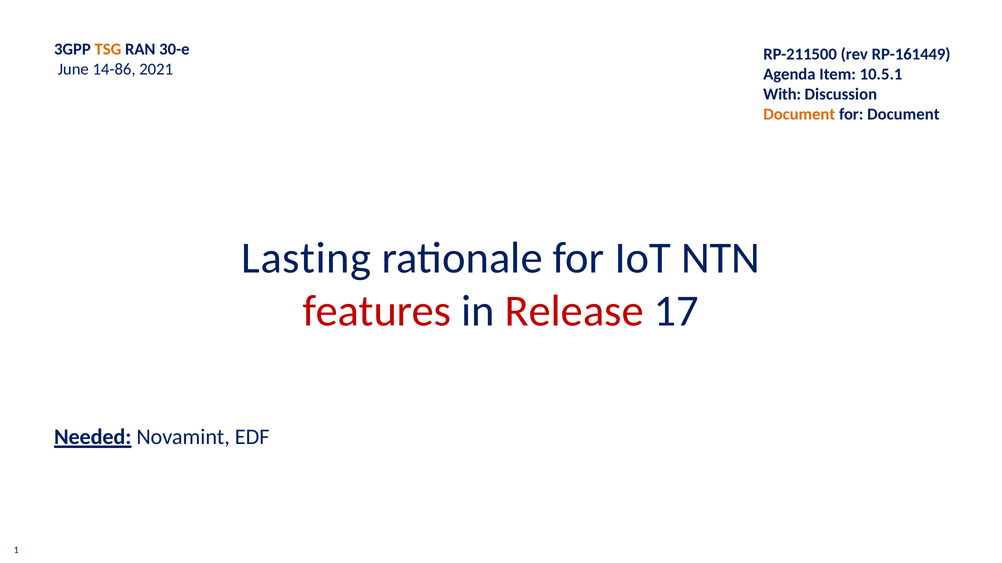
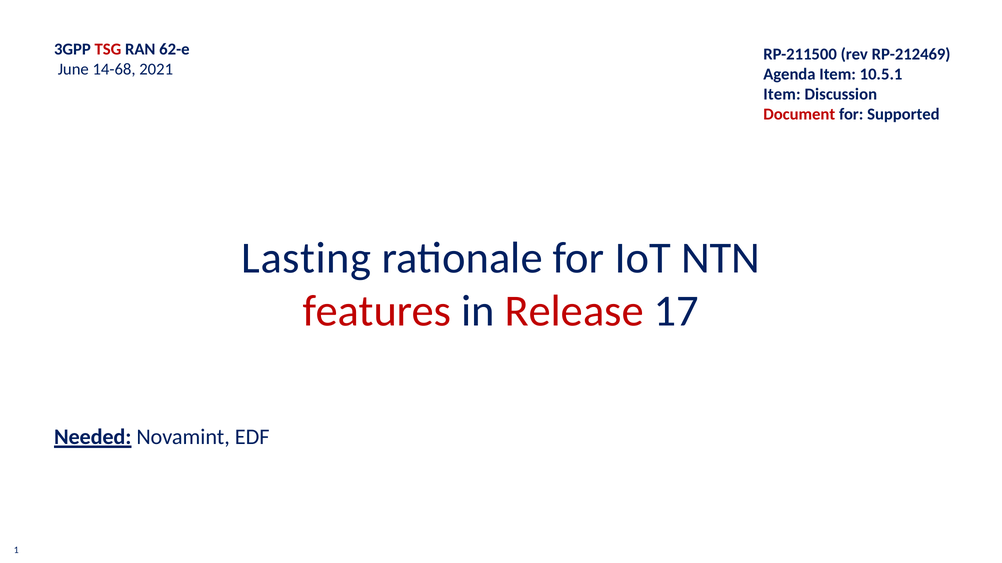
TSG colour: orange -> red (108, 49)
30-e: 30-e -> 62-e (174, 49)
RP-161449: RP-161449 -> RP-212469 (911, 54)
14-86: 14-86 -> 14-68 (114, 69)
With: With -> Item (782, 94)
Document colour: orange -> red (799, 114)
for Document: Document -> Supported (903, 114)
